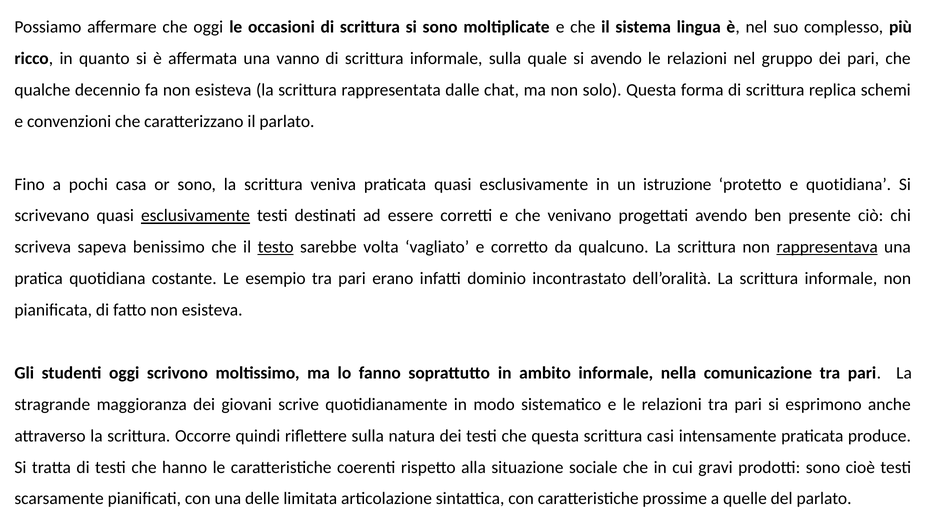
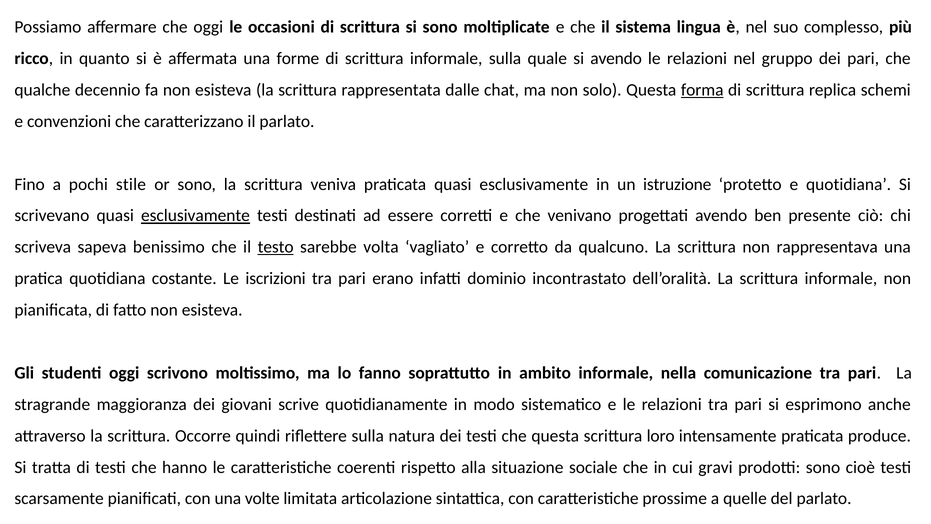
vanno: vanno -> forme (298, 58)
forma underline: none -> present (702, 90)
casa: casa -> stile (131, 184)
rappresentava underline: present -> none (827, 247)
esempio: esempio -> iscrizioni (276, 278)
casi: casi -> loro (661, 436)
delle: delle -> volte (262, 498)
